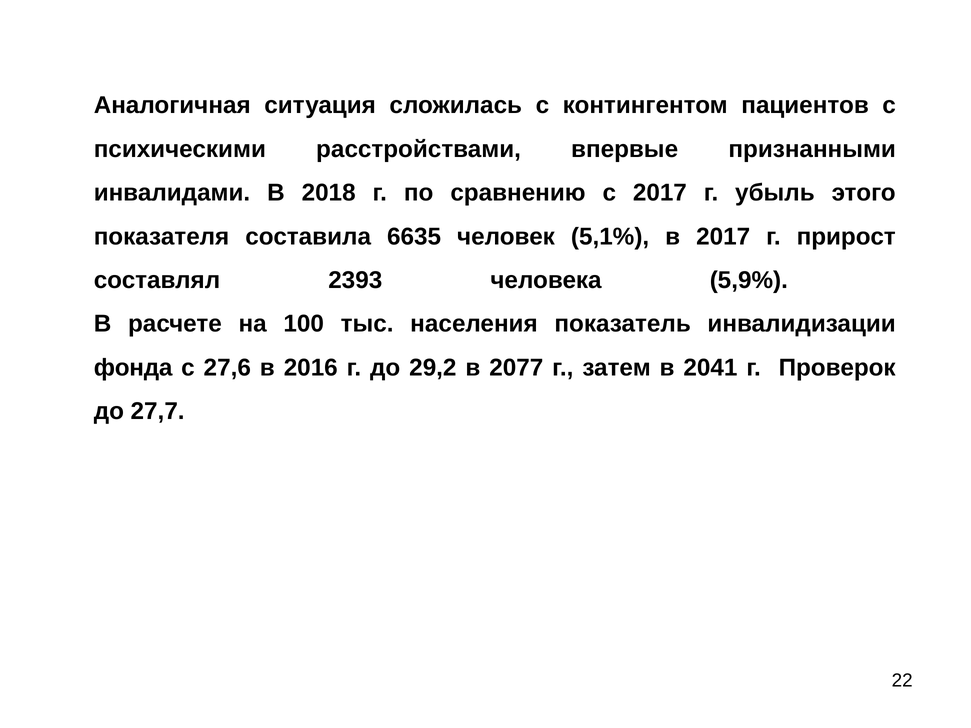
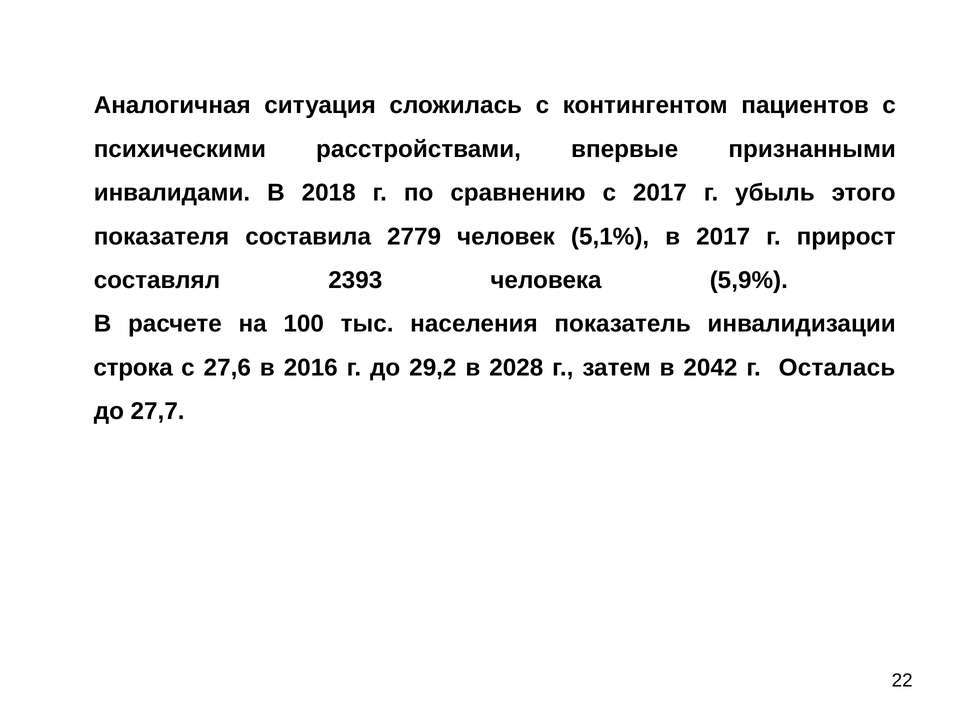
6635: 6635 -> 2779 (414, 237)
фонда: фонда -> cтрока (133, 368)
2077: 2077 -> 2028 (516, 368)
2041: 2041 -> 2042 (710, 368)
Проверок: Проверок -> Осталась (837, 368)
